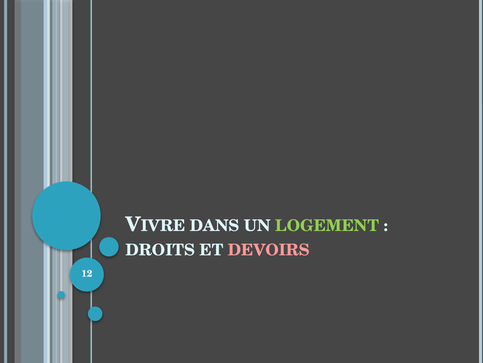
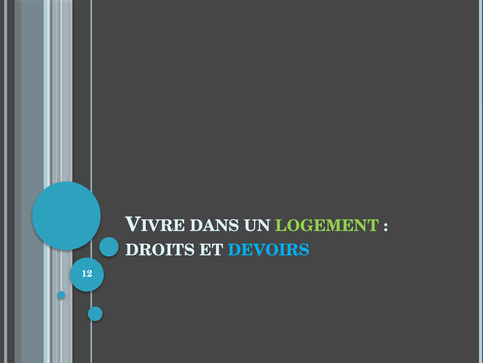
DEVOIRS colour: pink -> light blue (269, 250)
